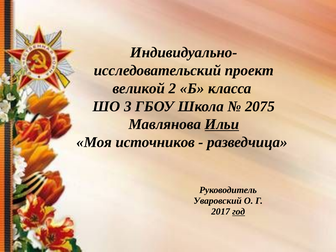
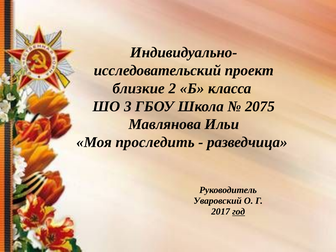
великой: великой -> близкие (139, 88)
Ильи underline: present -> none (222, 124)
источников: источников -> проследить (155, 142)
